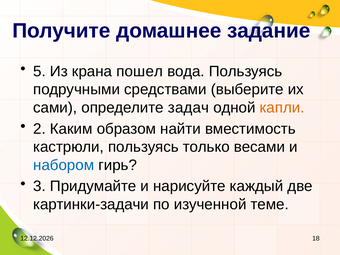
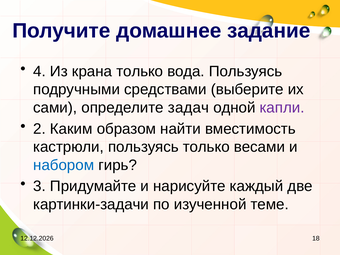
5: 5 -> 4 (39, 71)
крана пошел: пошел -> только (140, 71)
капли colour: orange -> purple (282, 108)
